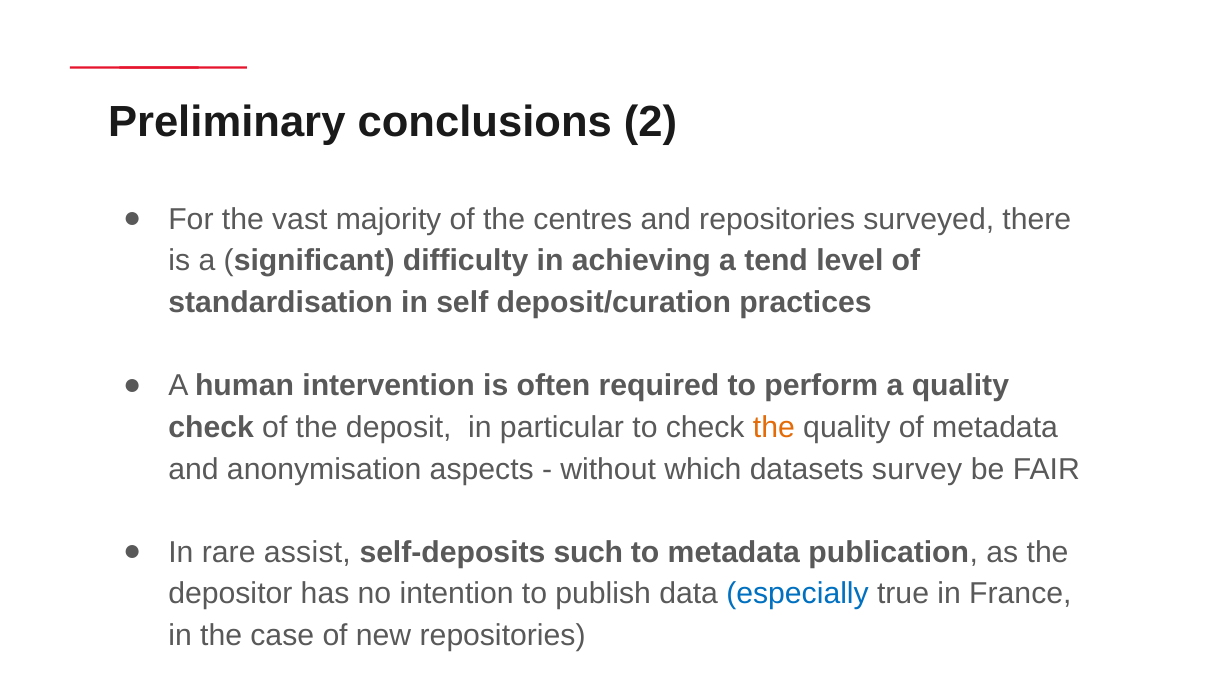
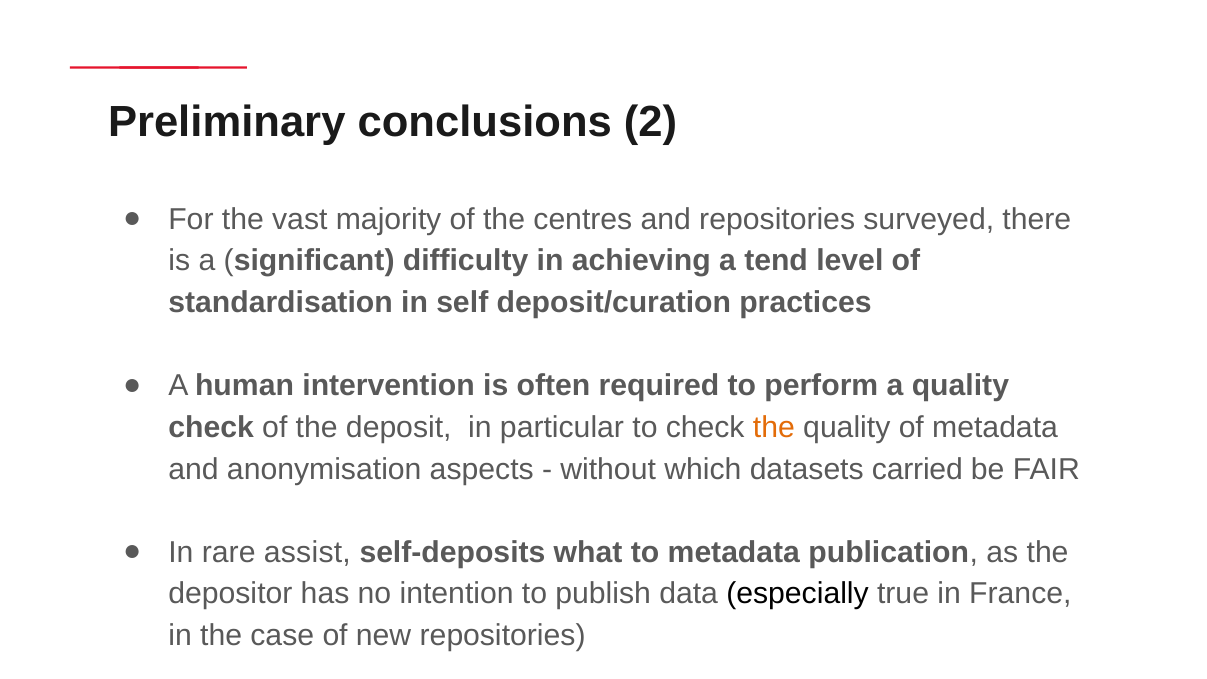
survey: survey -> carried (917, 469)
such: such -> what (588, 552)
especially colour: blue -> black (798, 594)
